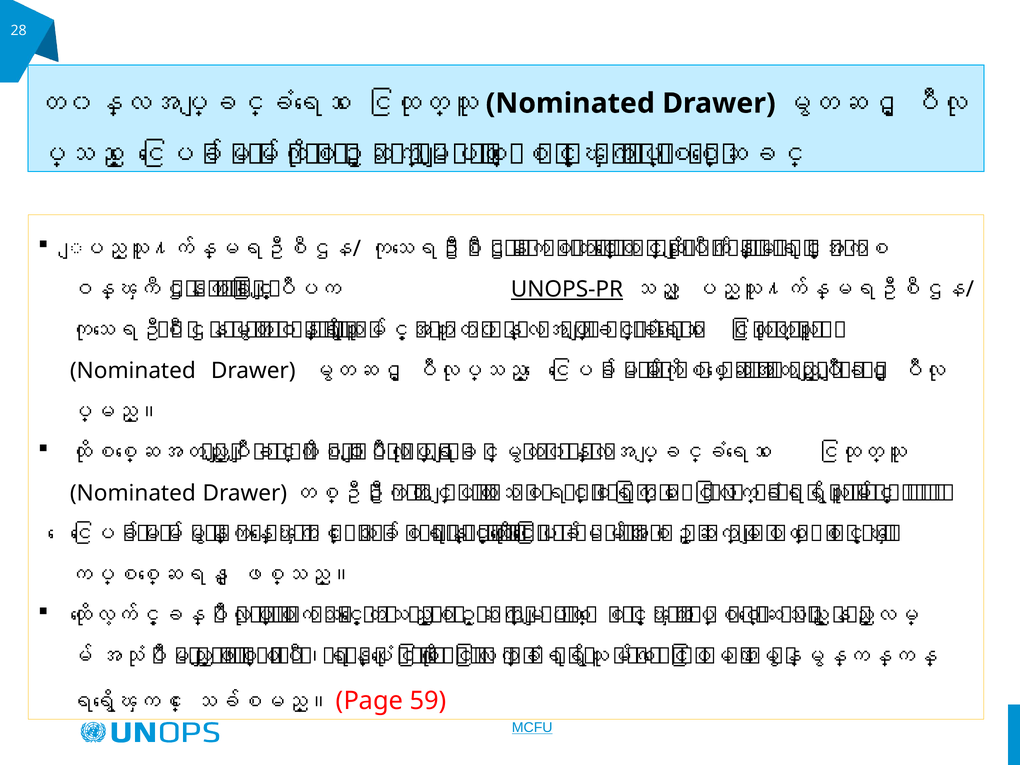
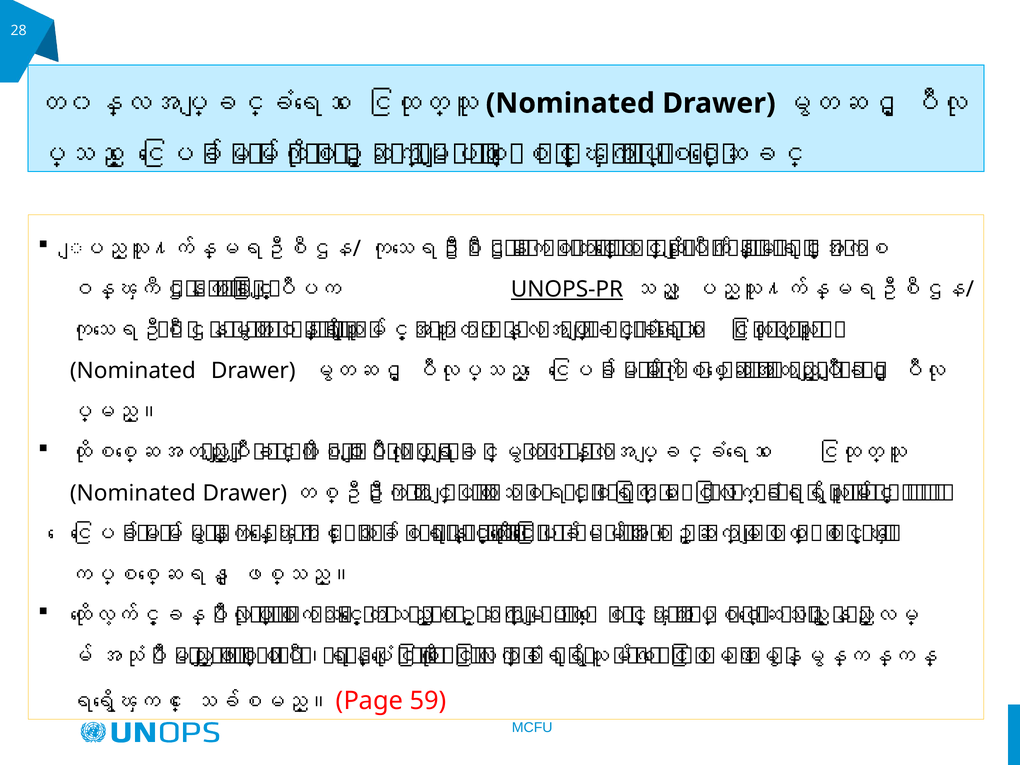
MCFU underline: present -> none (532, 728)
